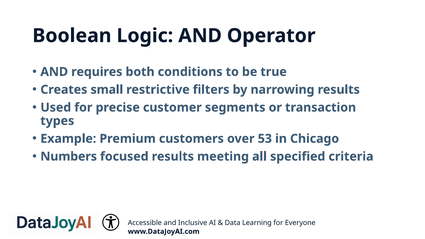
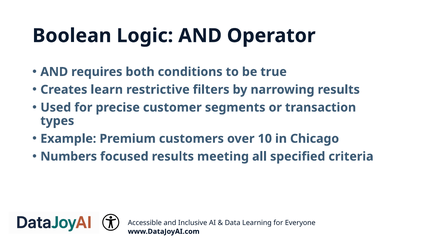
small: small -> learn (107, 90)
53: 53 -> 10 (265, 139)
